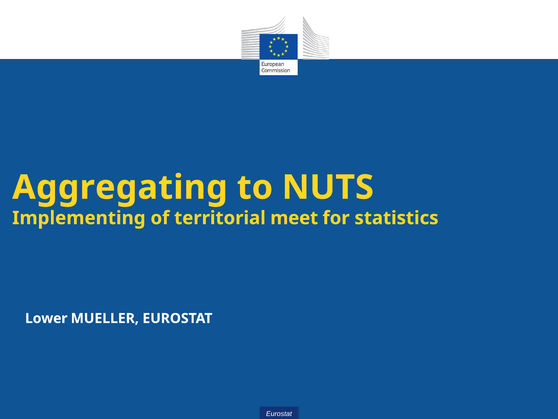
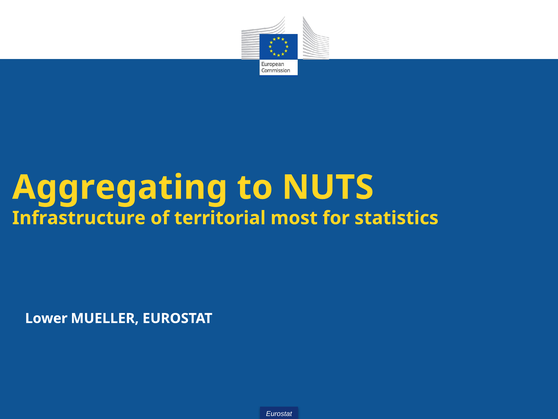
Implementing: Implementing -> Infrastructure (79, 218)
meet: meet -> most (294, 218)
